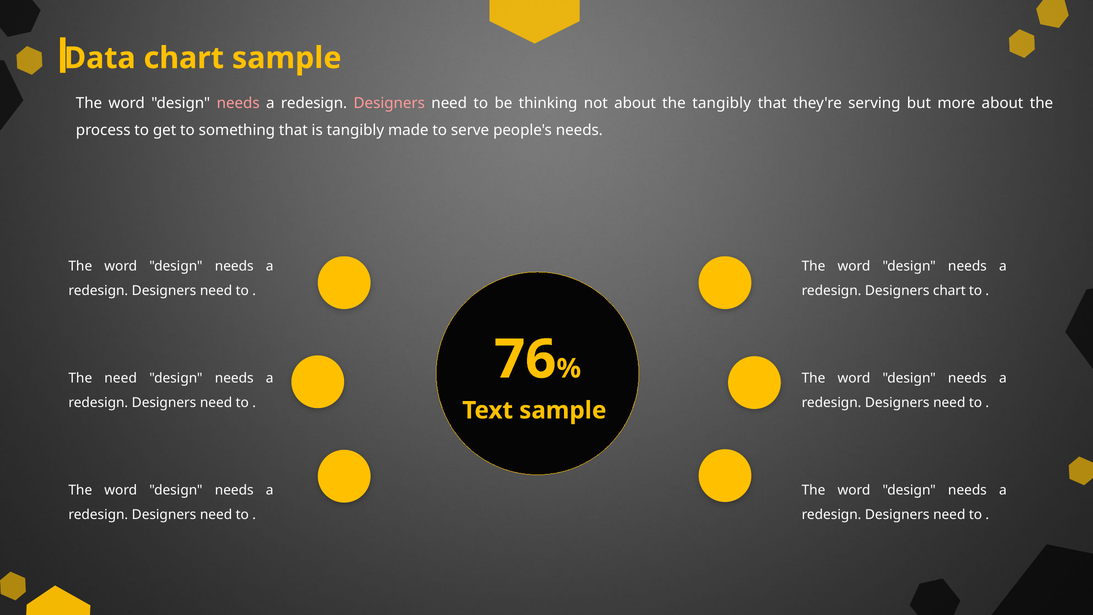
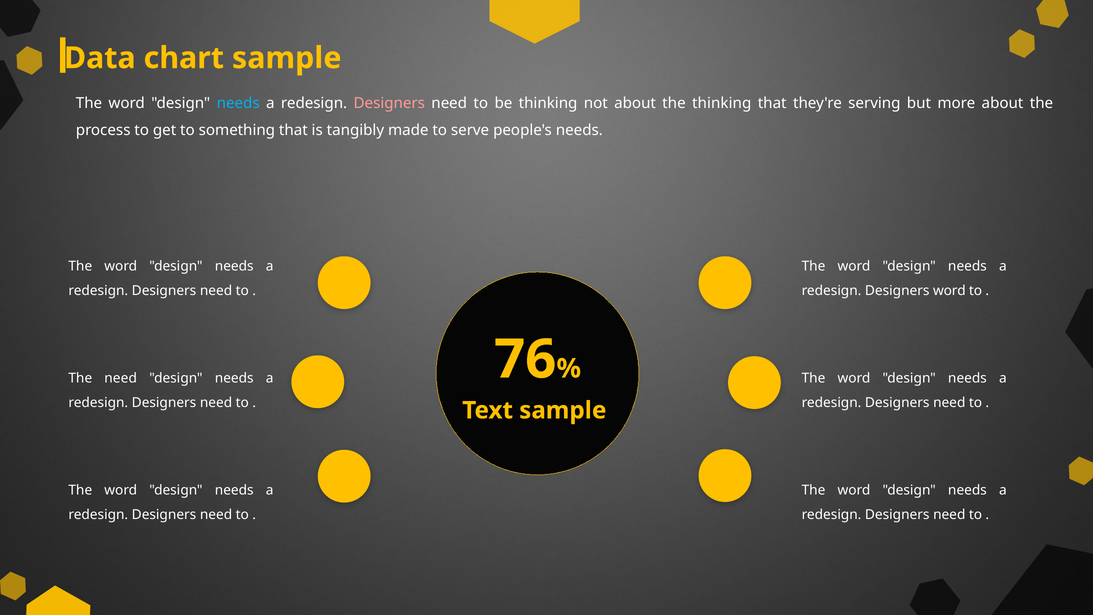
needs colour: pink -> light blue (238, 103)
the tangibly: tangibly -> thinking (722, 103)
Designers chart: chart -> word (949, 291)
